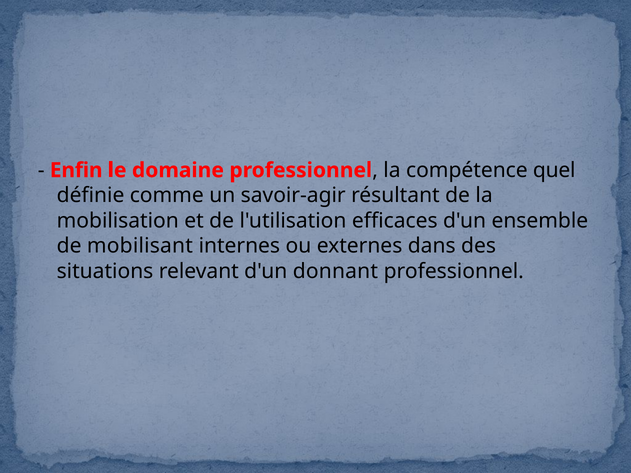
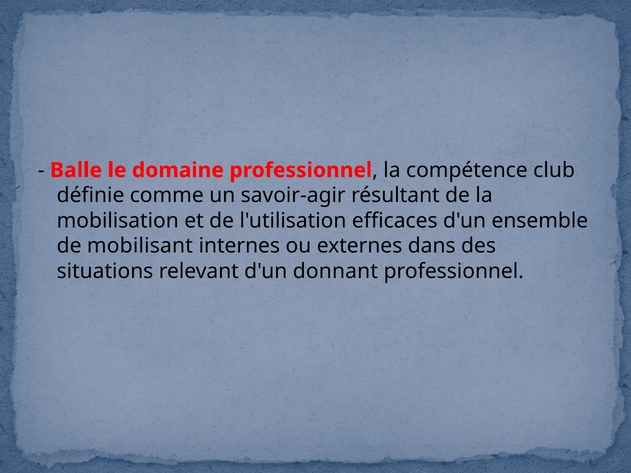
Enfin: Enfin -> Balle (76, 170)
quel: quel -> club (554, 170)
